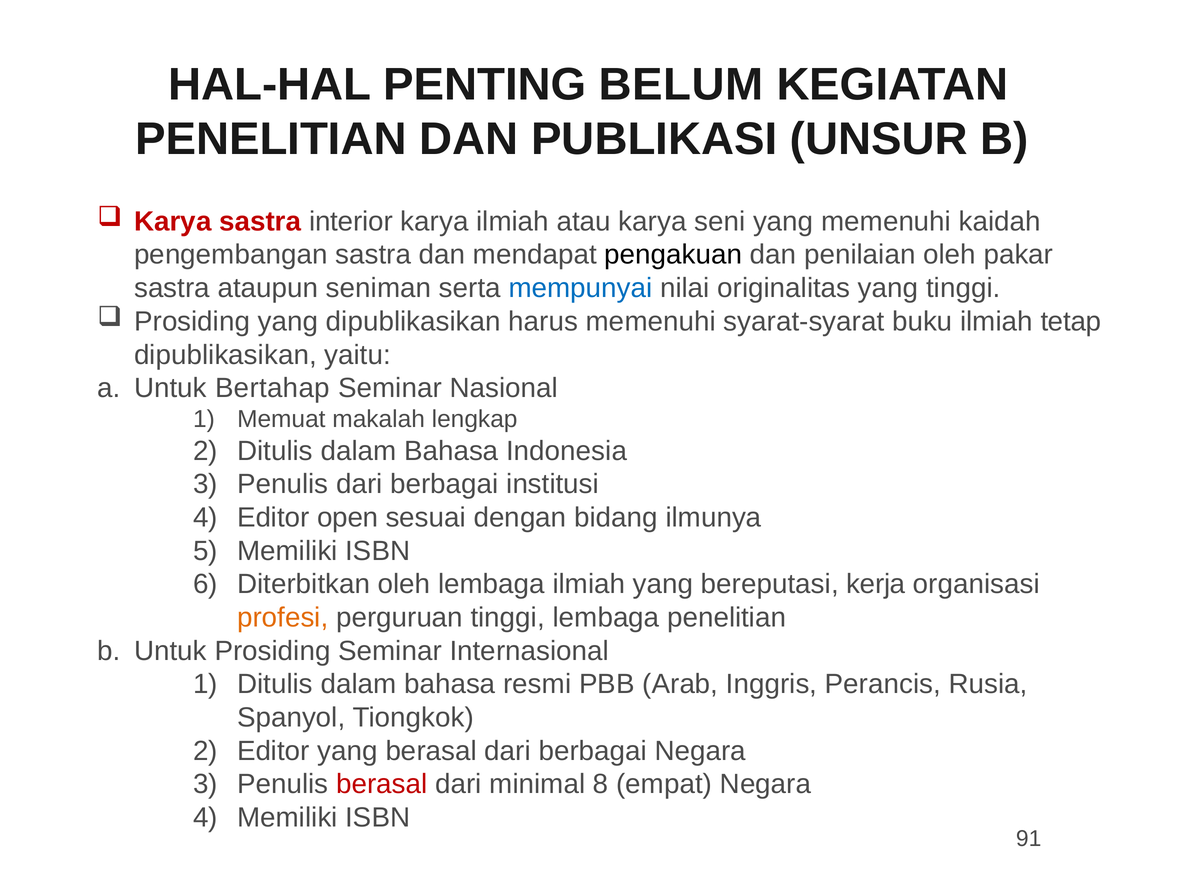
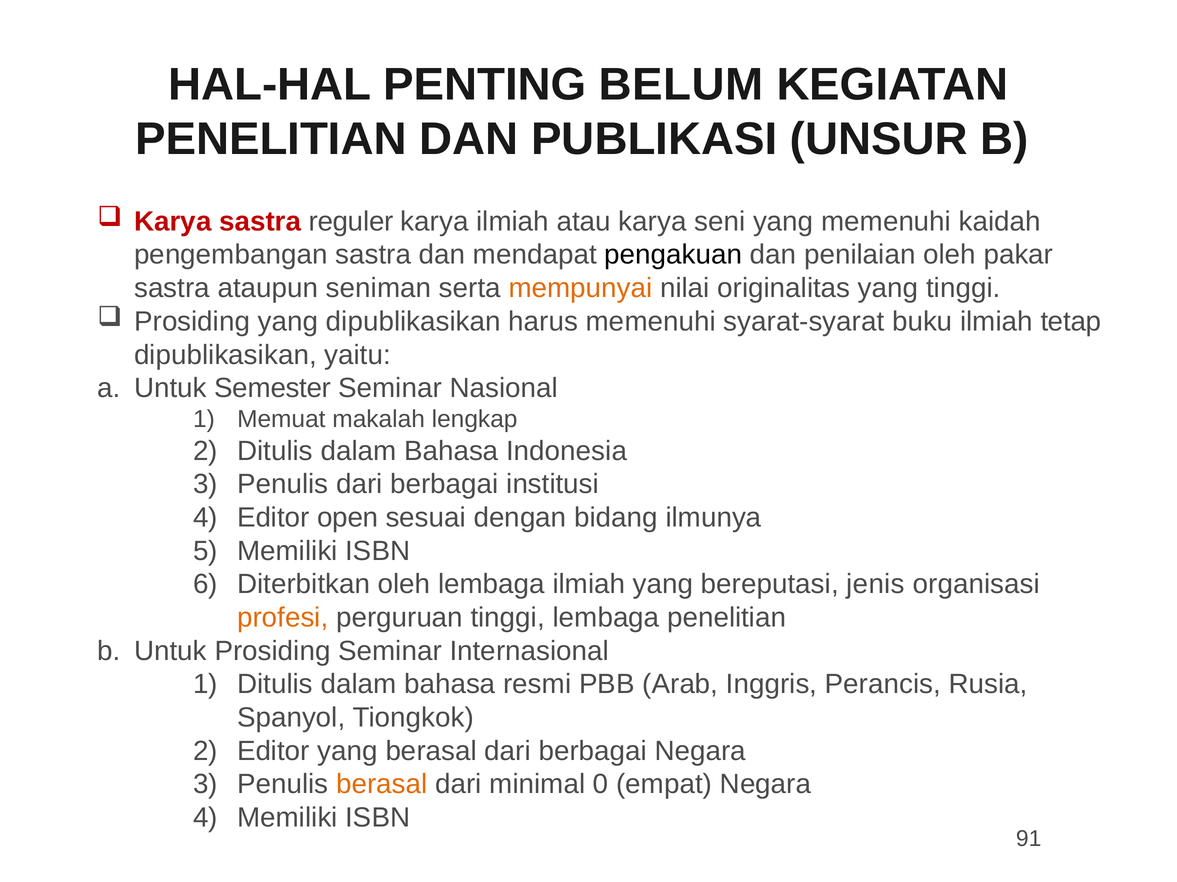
interior: interior -> reguler (351, 222)
mempunyai colour: blue -> orange (580, 288)
Bertahap: Bertahap -> Semester (273, 389)
kerja: kerja -> jenis (876, 585)
berasal colour: red -> orange (382, 785)
8: 8 -> 0 (601, 785)
